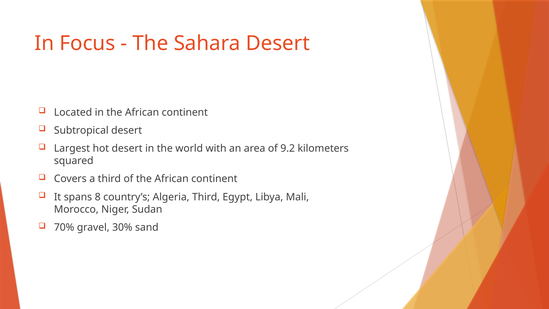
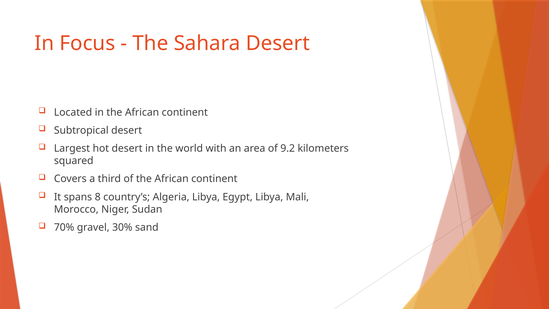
Algeria Third: Third -> Libya (206, 197)
